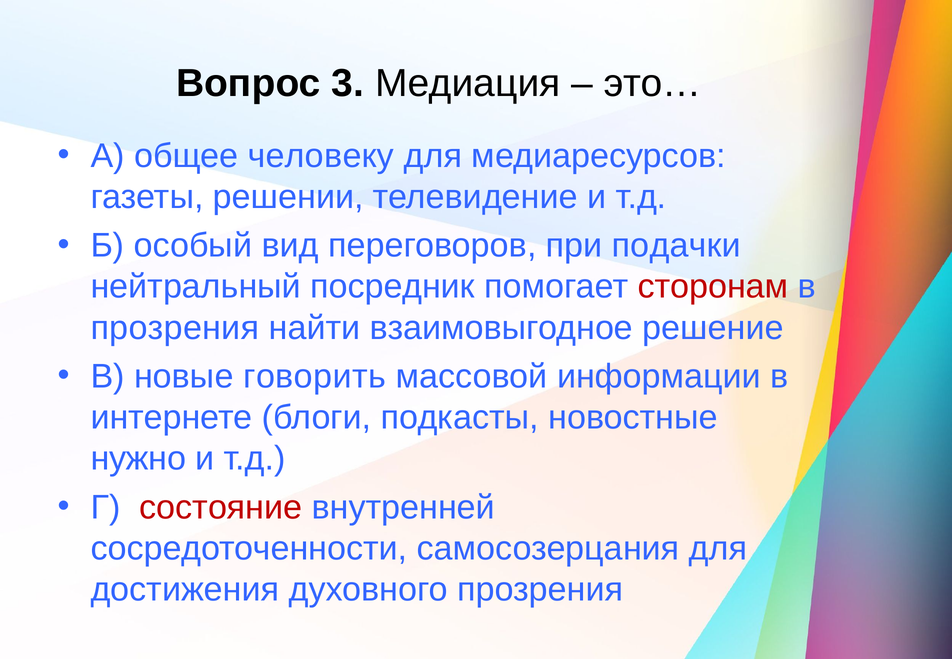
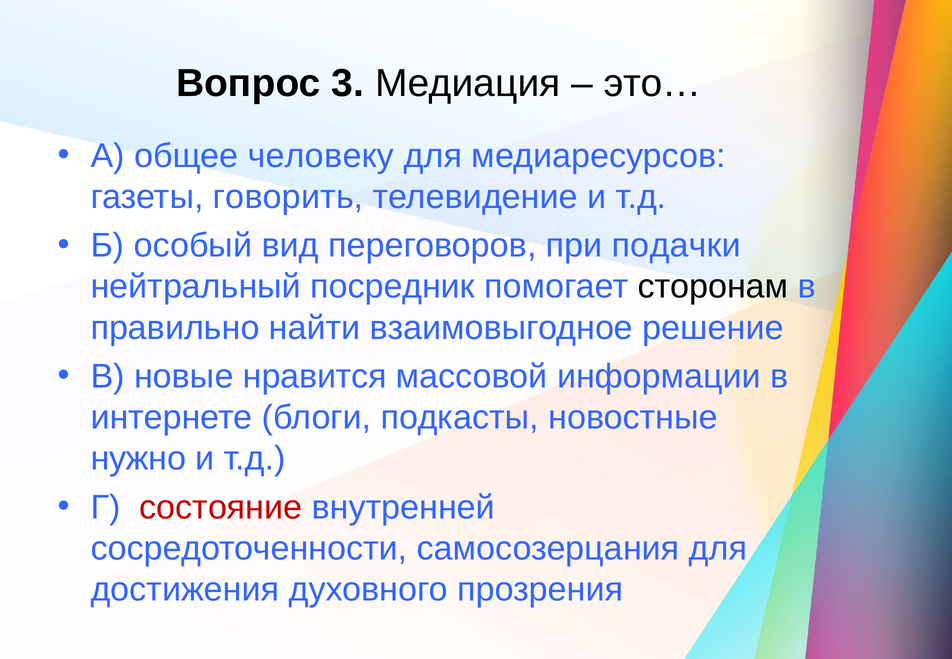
решении: решении -> говорить (288, 197)
сторонам colour: red -> black (713, 287)
прозрения: прозрения -> правильно (175, 328)
говорить: говорить -> нравится (315, 377)
